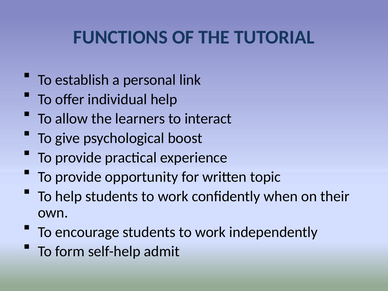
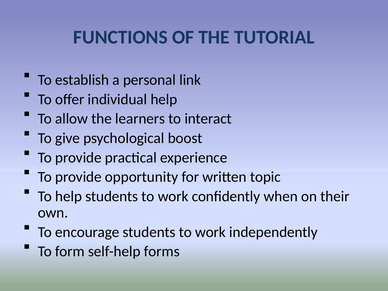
admit: admit -> forms (162, 251)
